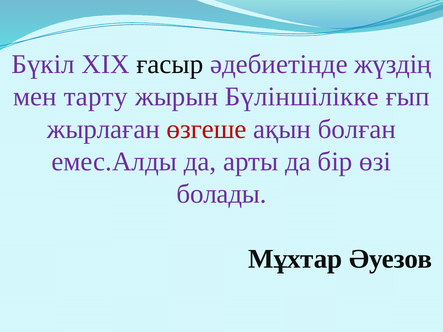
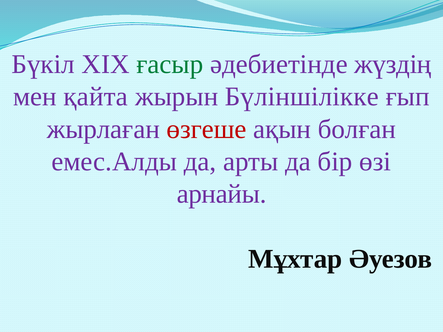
ғасыр colour: black -> green (170, 64)
тарту: тарту -> қайта (96, 97)
болады: болады -> арнайы (222, 194)
